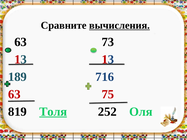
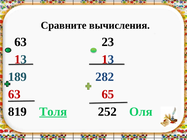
вычисления underline: present -> none (119, 25)
73: 73 -> 23 (108, 42)
716: 716 -> 282 (105, 77)
75: 75 -> 65 (108, 94)
